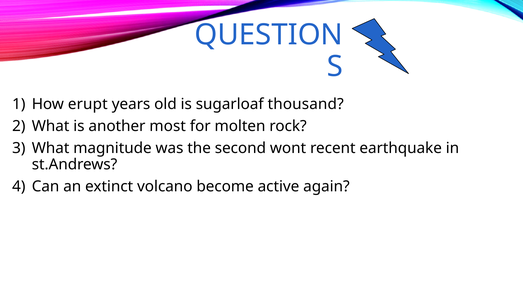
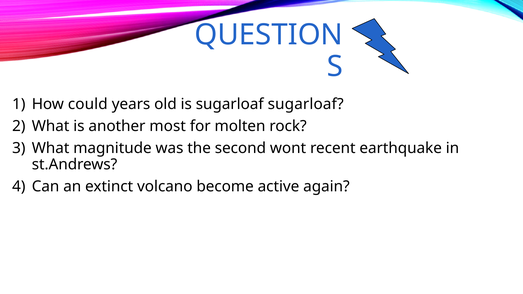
erupt: erupt -> could (88, 104)
sugarloaf thousand: thousand -> sugarloaf (306, 104)
